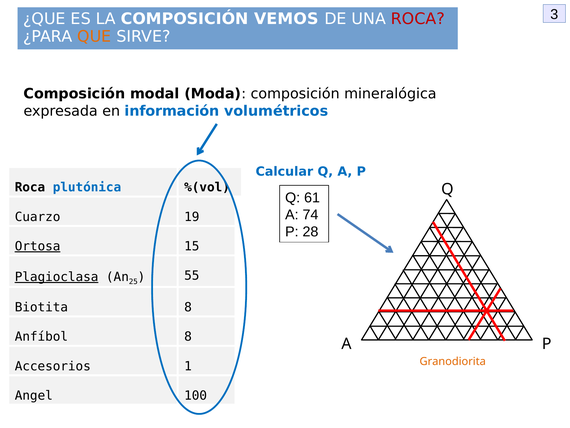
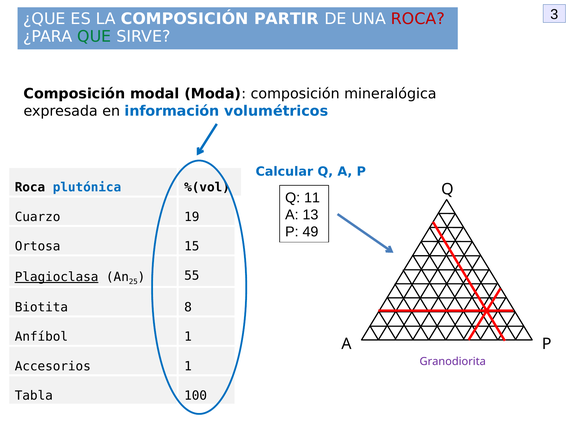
VEMOS: VEMOS -> PARTIR (286, 19)
QUE colour: orange -> green (94, 37)
61: 61 -> 11 (312, 197)
74: 74 -> 13 (310, 215)
28: 28 -> 49 (310, 232)
Ortosa underline: present -> none (38, 246)
Anfíbol 8: 8 -> 1 (188, 336)
Granodiorita colour: orange -> purple (453, 361)
Angel: Angel -> Tabla (34, 395)
